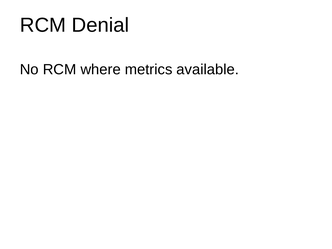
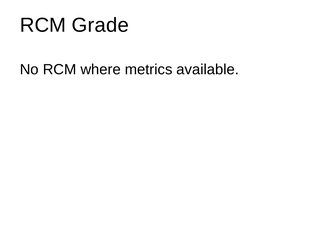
Denial: Denial -> Grade (100, 25)
